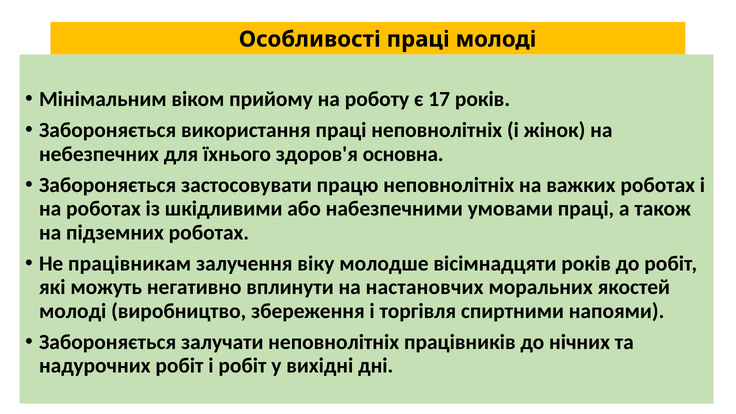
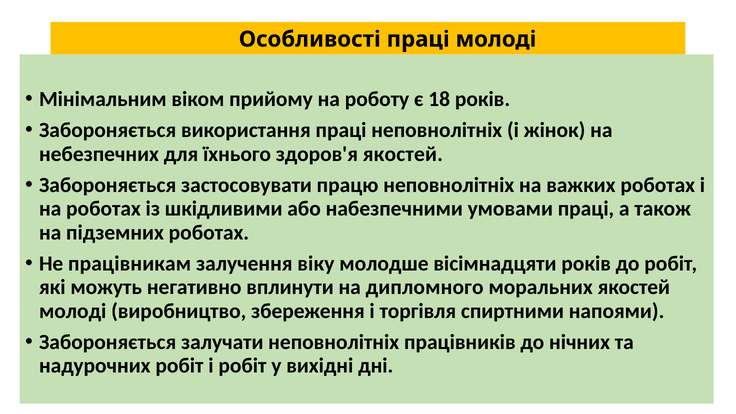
17: 17 -> 18 (439, 99)
здоров'я основна: основна -> якостей (403, 154)
настановчих: настановчих -> дипломного (425, 287)
